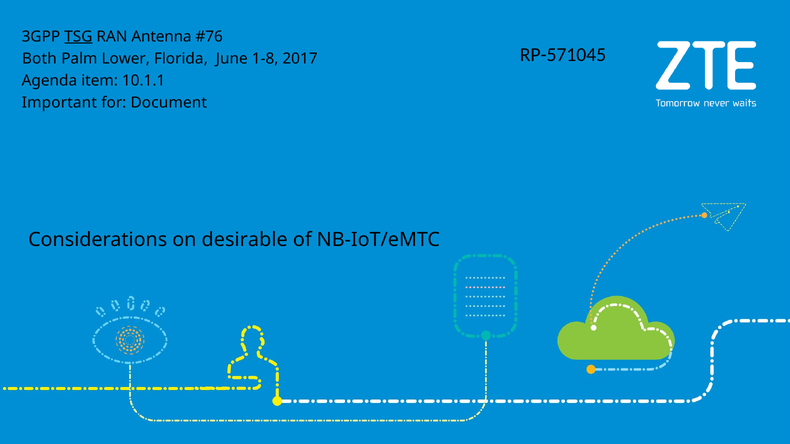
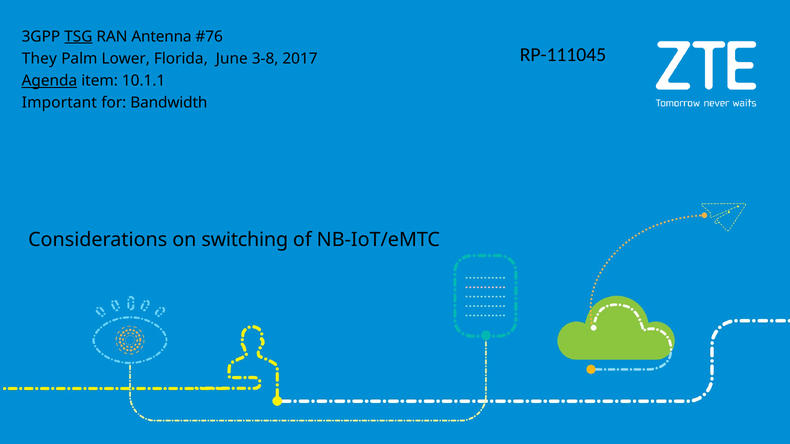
RP-571045: RP-571045 -> RP-111045 (563, 55)
Both: Both -> They (39, 59)
1-8: 1-8 -> 3-8 (265, 59)
Agenda underline: none -> present (49, 81)
Document: Document -> Bandwidth (169, 103)
desirable: desirable -> switching (245, 240)
